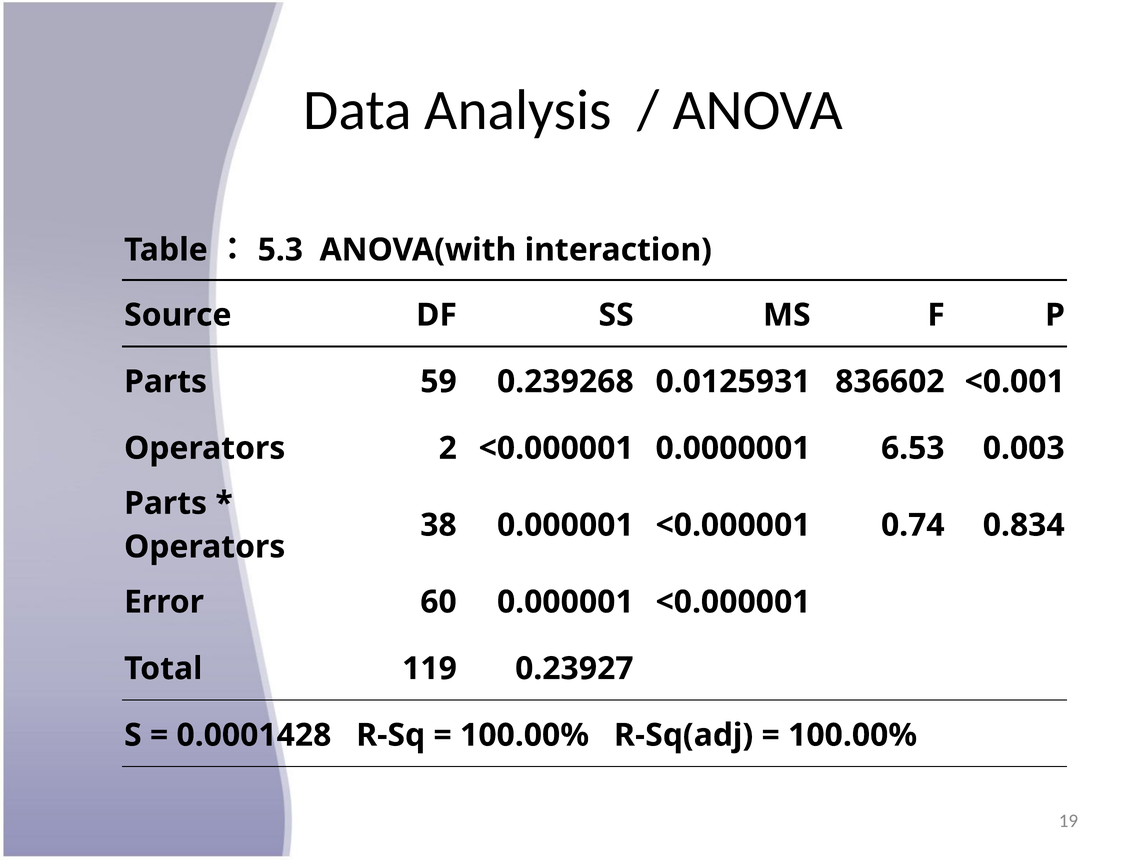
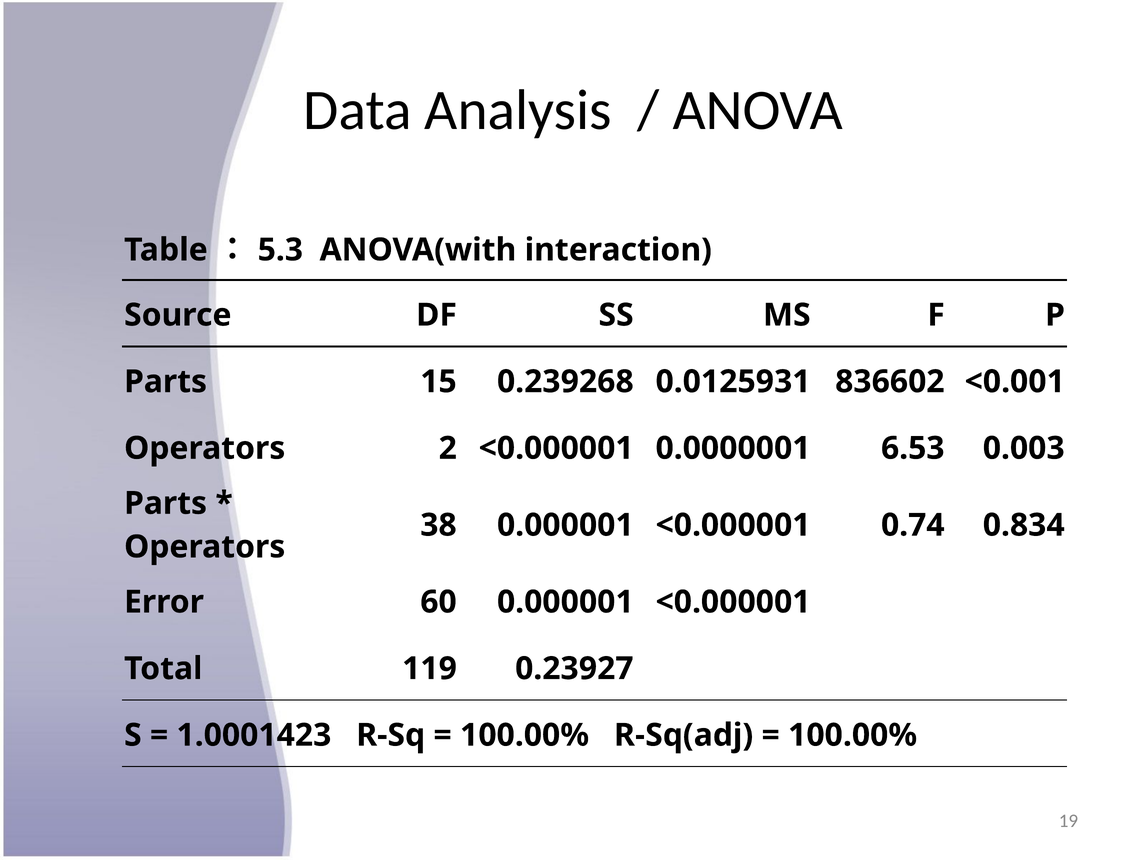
59: 59 -> 15 (439, 382)
0.0001428: 0.0001428 -> 1.0001423 (254, 735)
